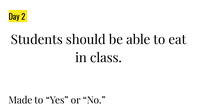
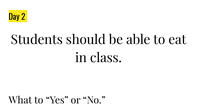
Made: Made -> What (20, 100)
